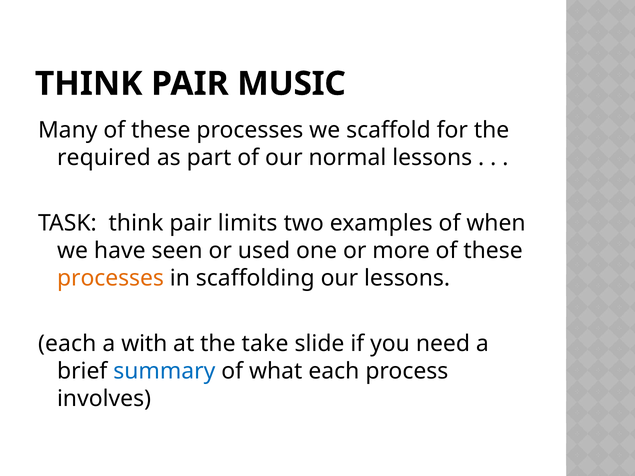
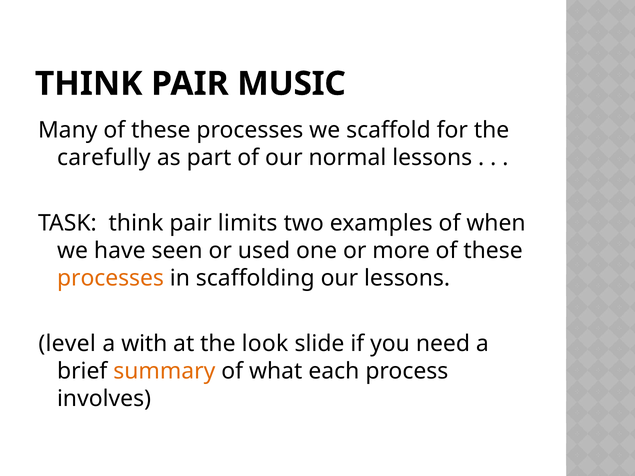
required: required -> carefully (104, 158)
each: each -> level (67, 344)
take: take -> look (265, 344)
summary colour: blue -> orange (164, 371)
